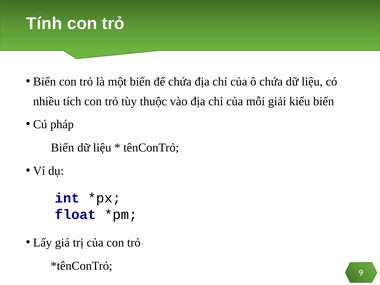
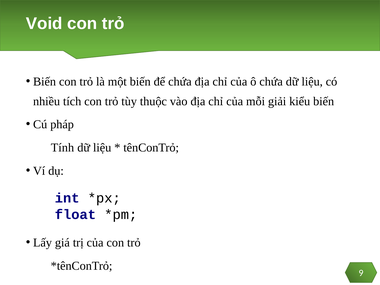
Tính: Tính -> Void (44, 24)
Biến: Biến -> Tính (62, 148)
